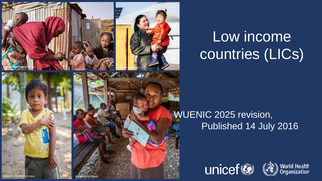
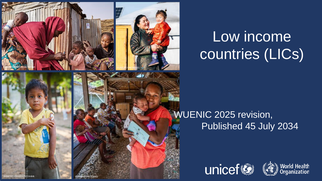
14: 14 -> 45 (250, 126)
2016: 2016 -> 2034 (288, 126)
